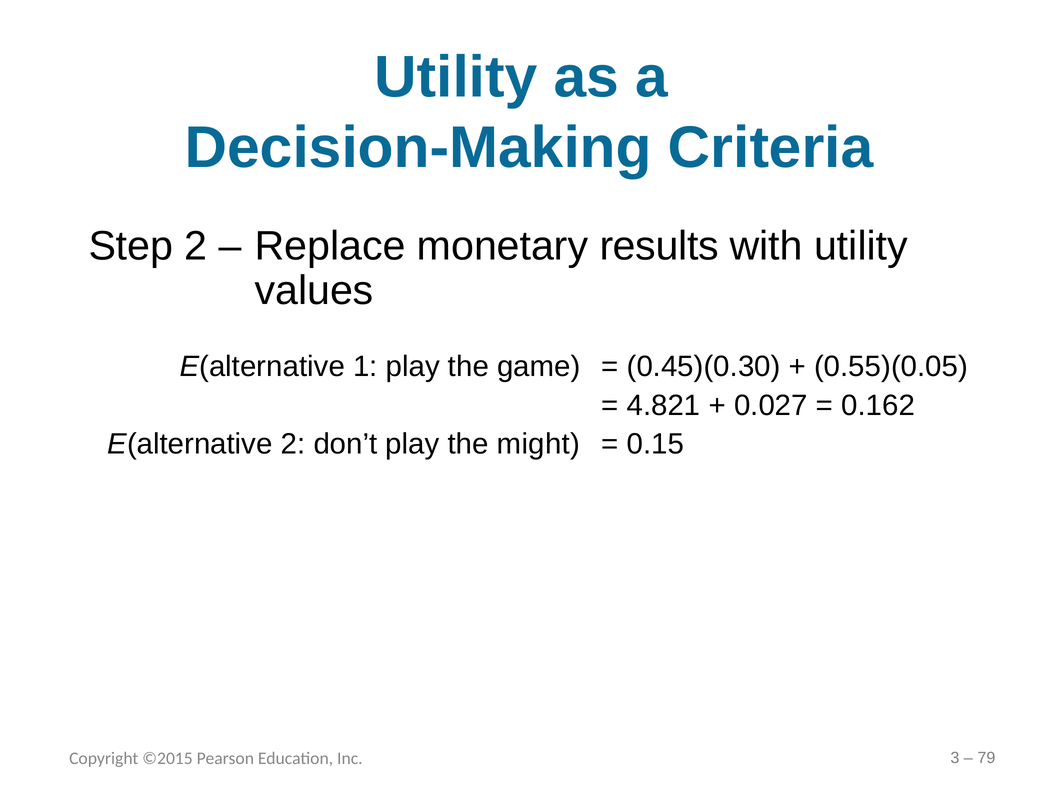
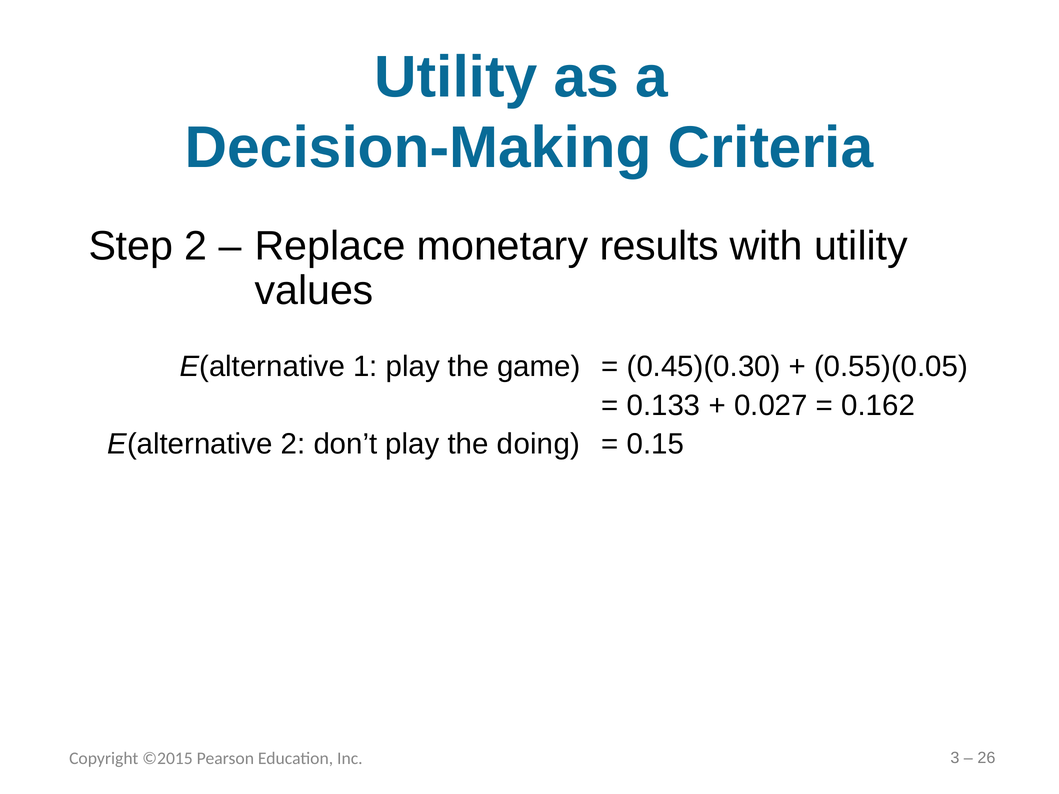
4.821: 4.821 -> 0.133 (664, 406)
might: might -> doing (538, 444)
79: 79 -> 26 (986, 758)
